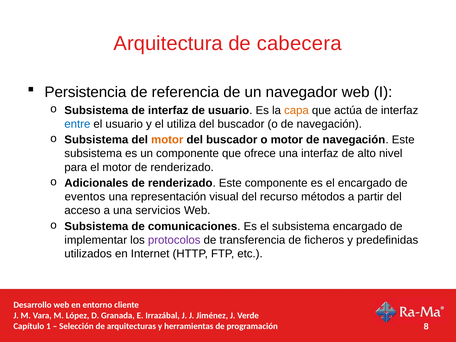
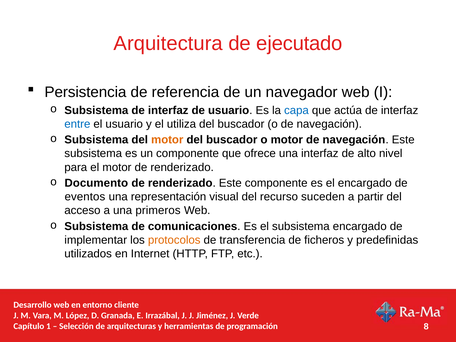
cabecera: cabecera -> ejecutado (299, 44)
capa colour: orange -> blue (296, 110)
Adicionales: Adicionales -> Documento (96, 183)
métodos: métodos -> suceden (323, 197)
servicios: servicios -> primeros (158, 211)
protocolos colour: purple -> orange (174, 240)
